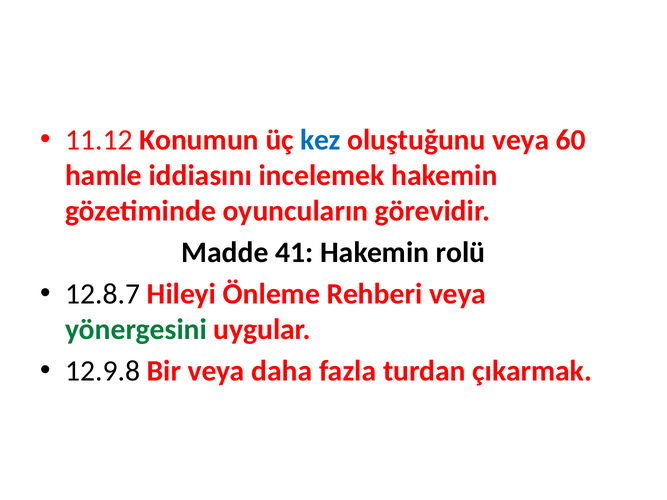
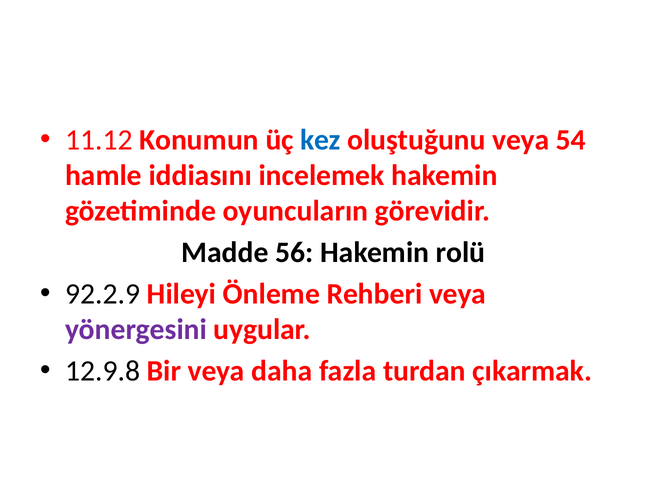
60: 60 -> 54 (571, 140)
41: 41 -> 56 (294, 253)
12.8.7: 12.8.7 -> 92.2.9 (103, 294)
yönergesini colour: green -> purple (136, 330)
